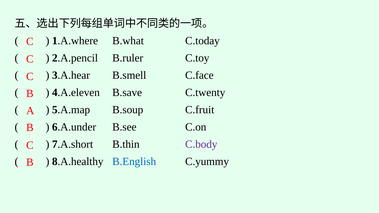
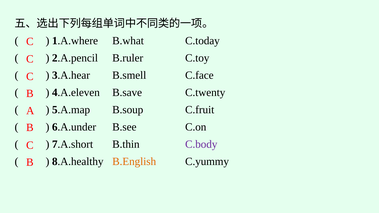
B.English colour: blue -> orange (134, 162)
